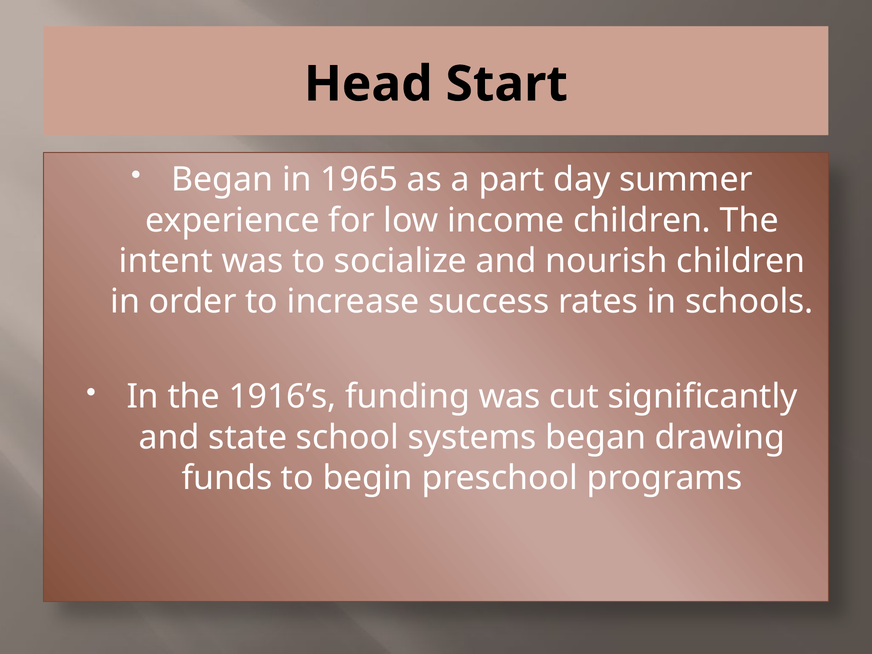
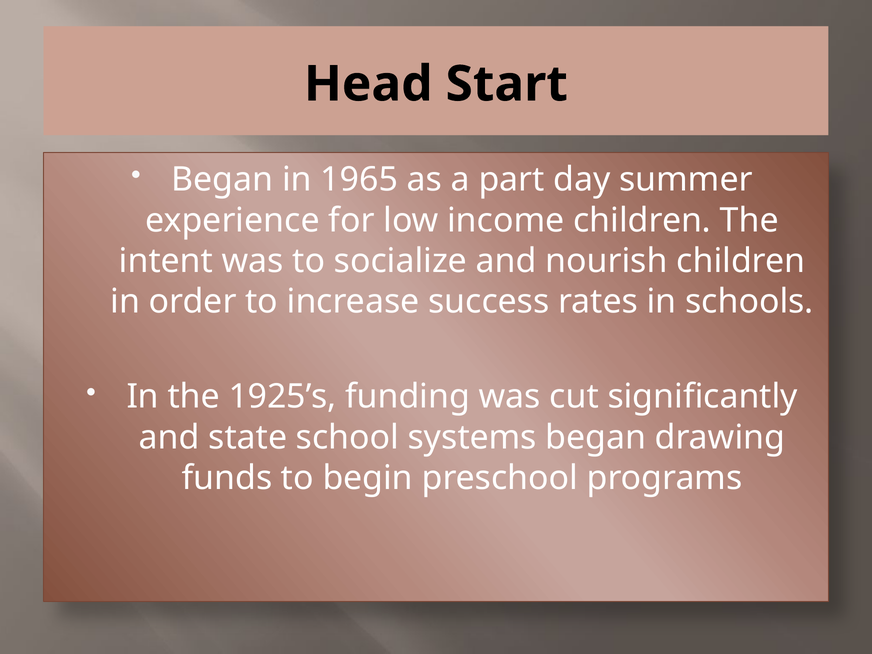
1916’s: 1916’s -> 1925’s (283, 397)
